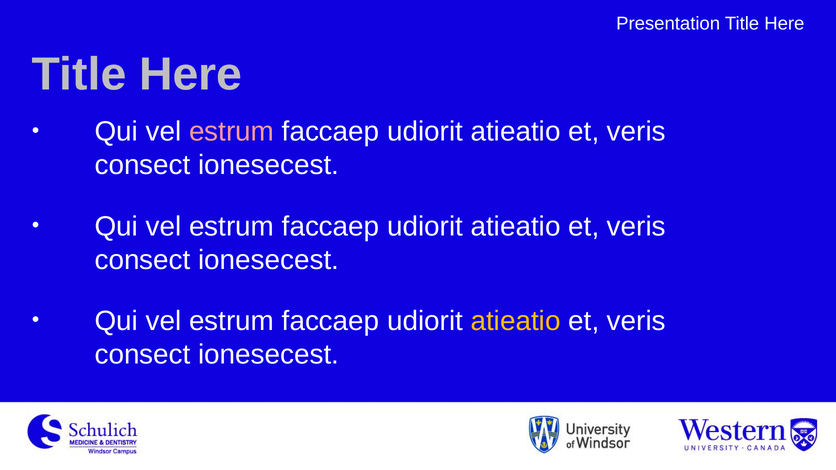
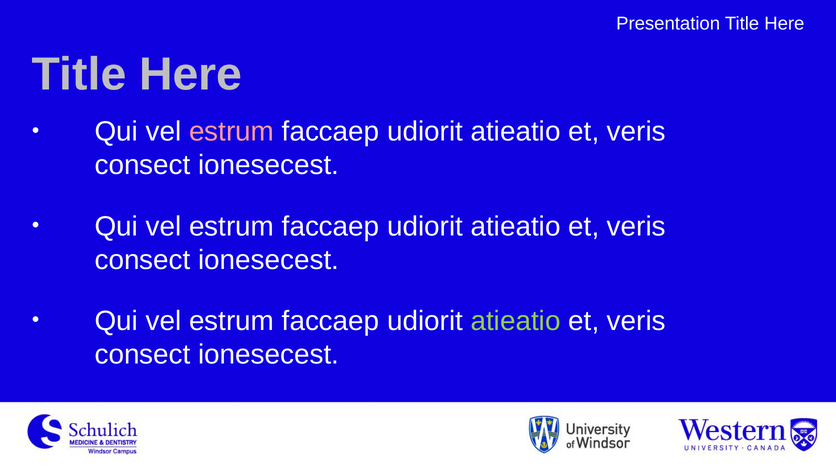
atieatio colour: yellow -> light green (516, 321)
